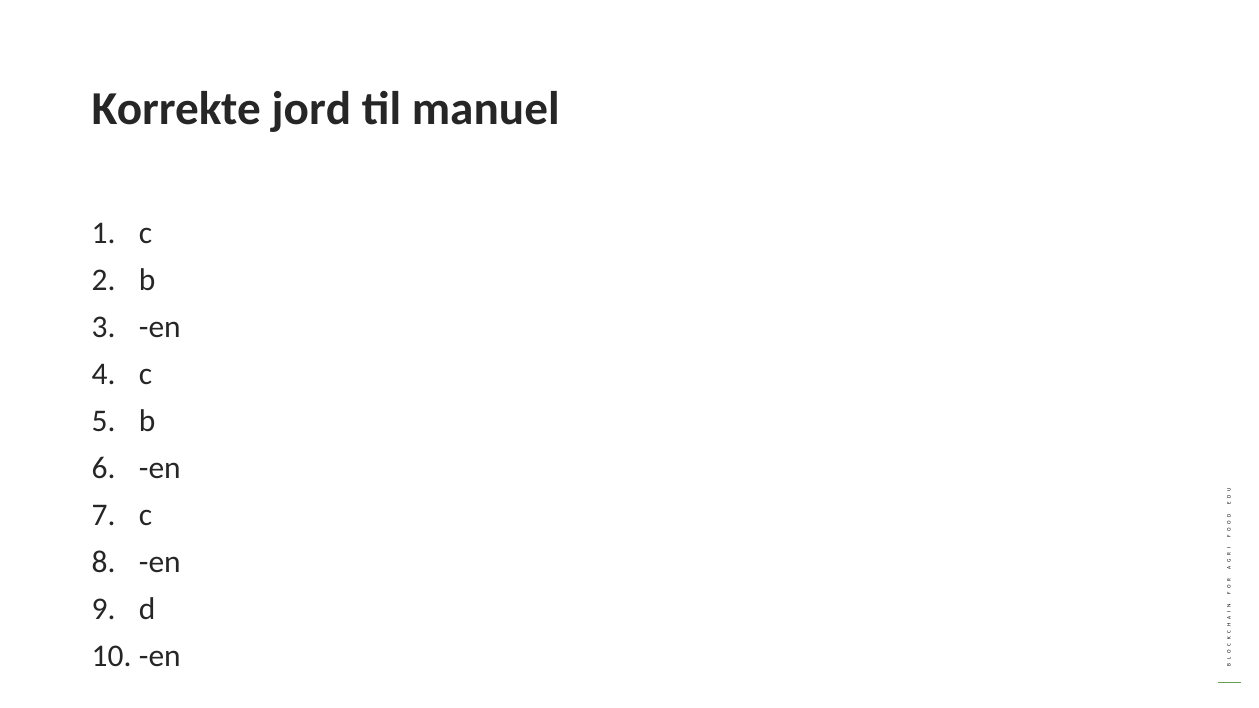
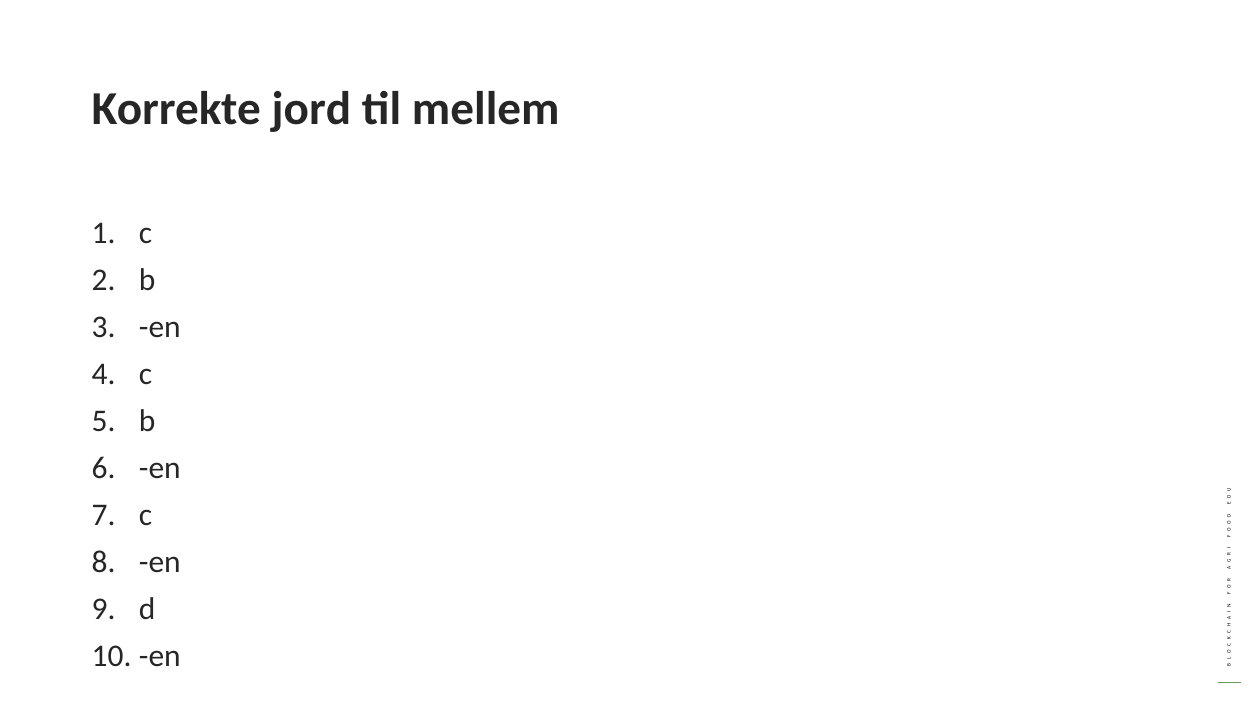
manuel: manuel -> mellem (486, 109)
